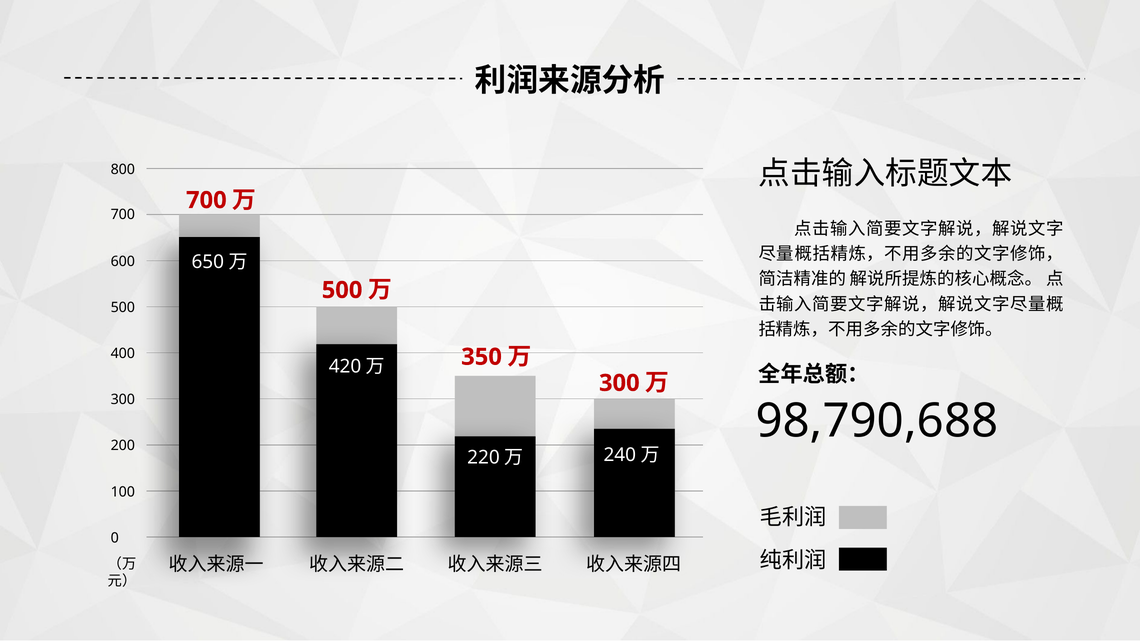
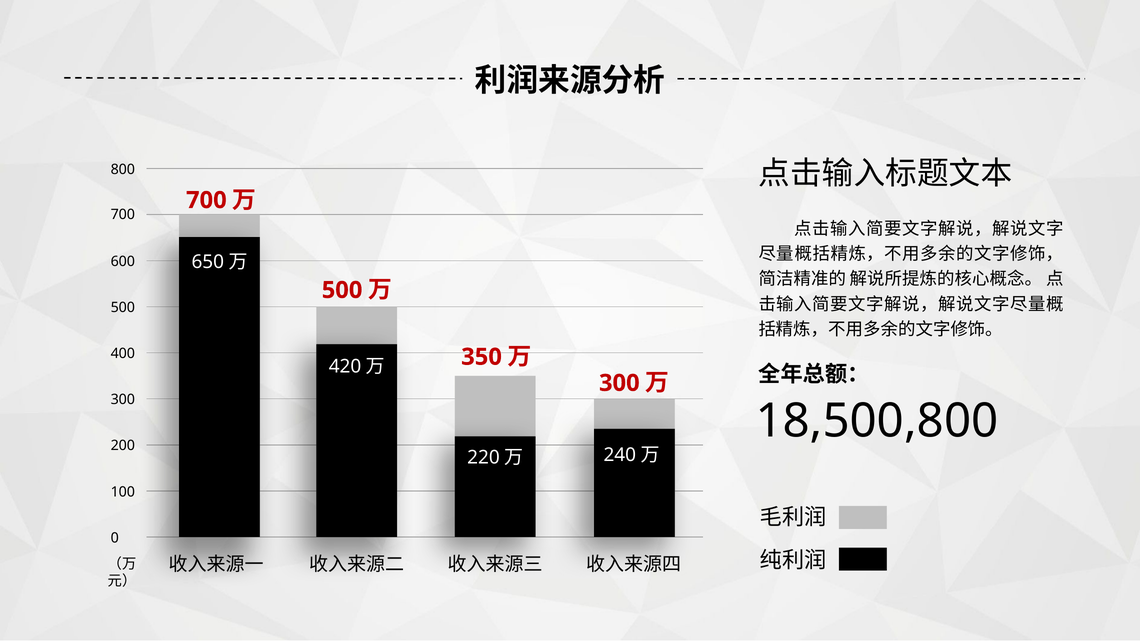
98,790,688: 98,790,688 -> 18,500,800 (877, 421)
